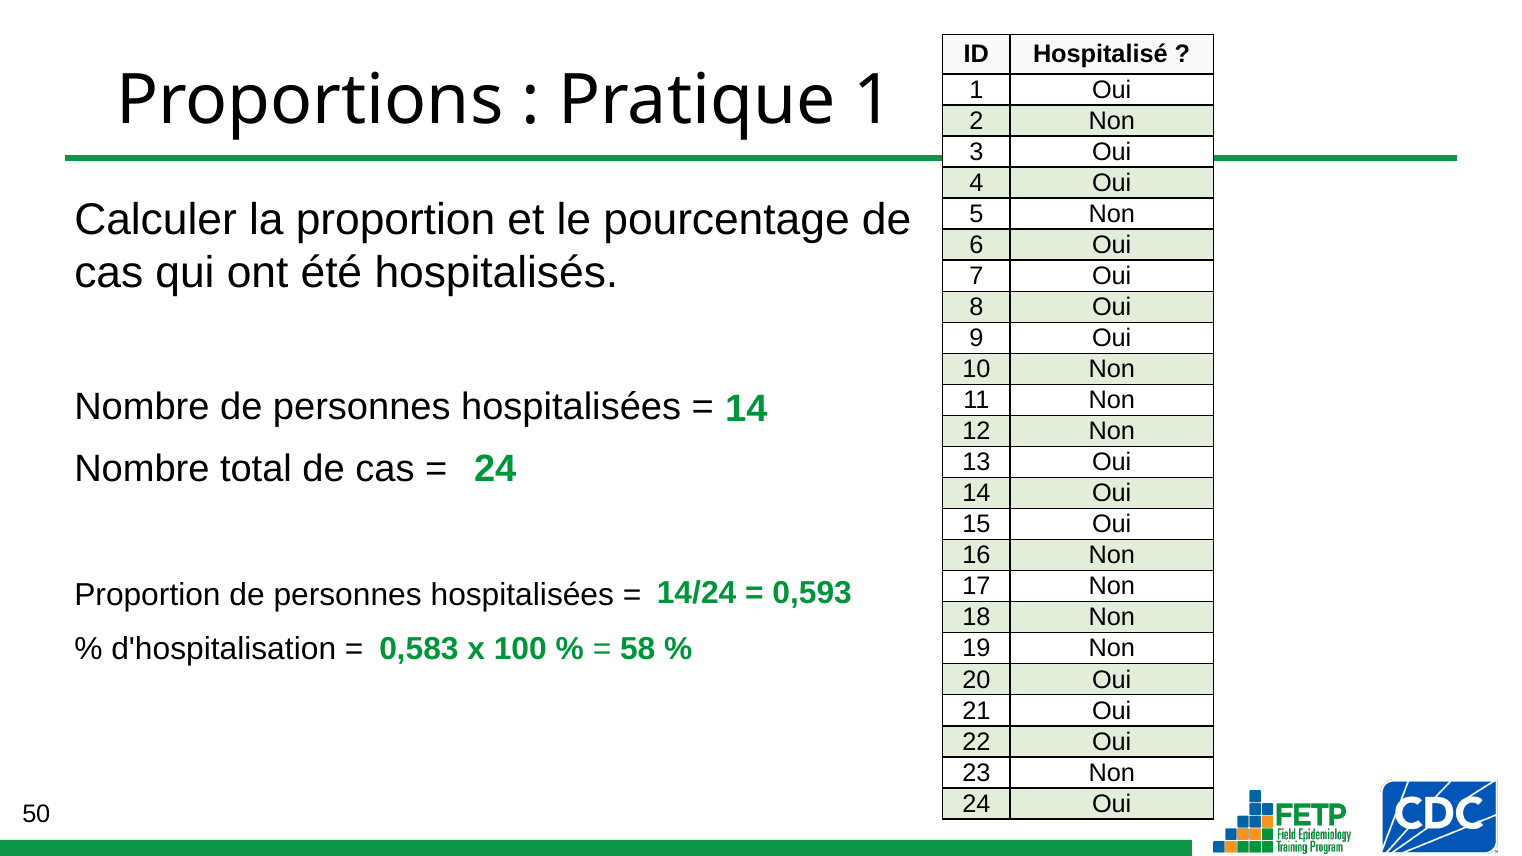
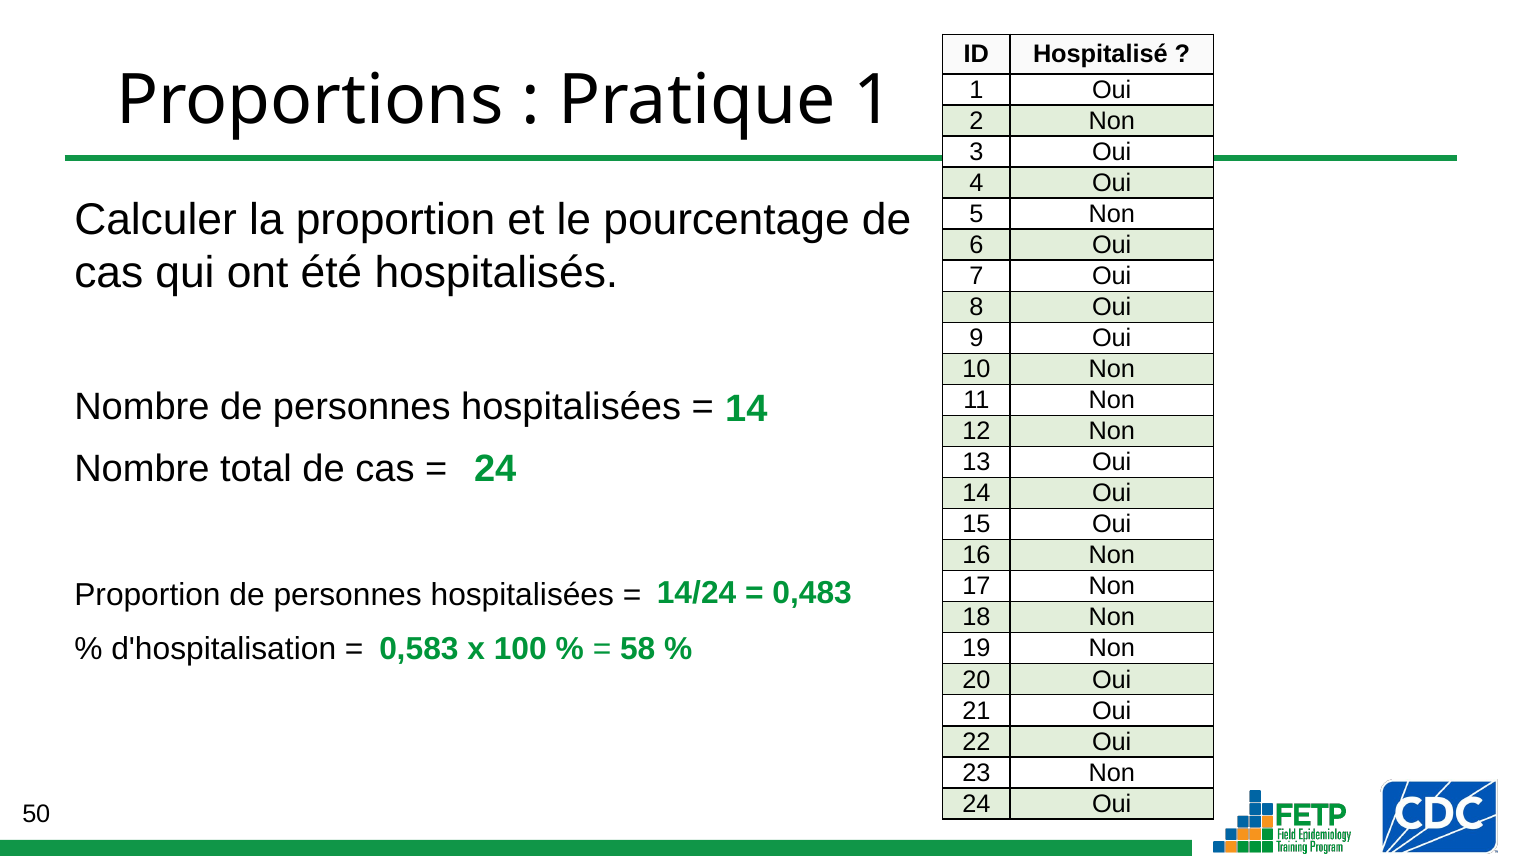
0,593: 0,593 -> 0,483 (812, 593)
